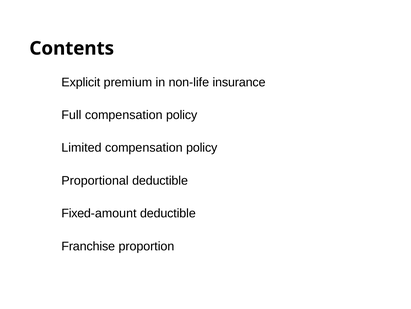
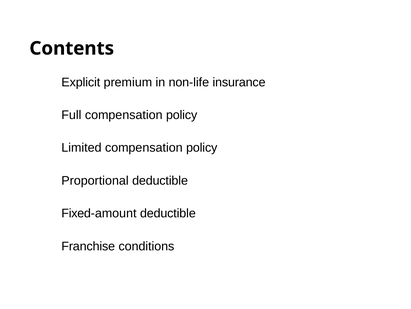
proportion: proportion -> conditions (146, 246)
